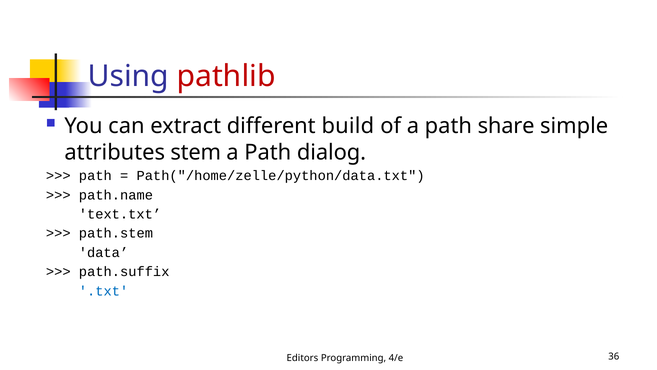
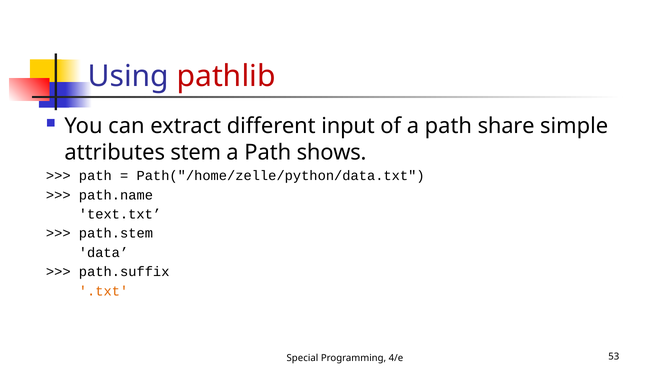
build: build -> input (348, 126)
dialog: dialog -> shows (332, 152)
.txt colour: blue -> orange (104, 291)
Editors: Editors -> Special (302, 358)
36: 36 -> 53 (614, 356)
